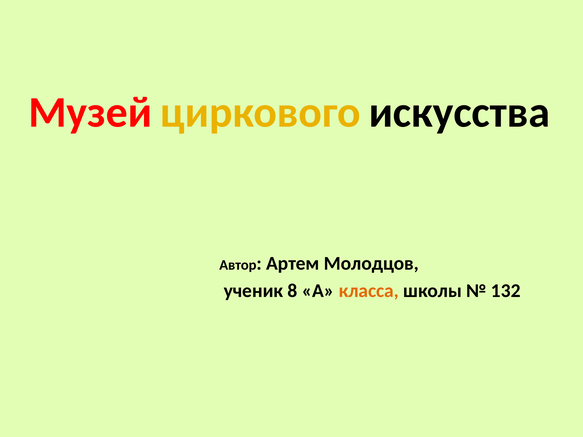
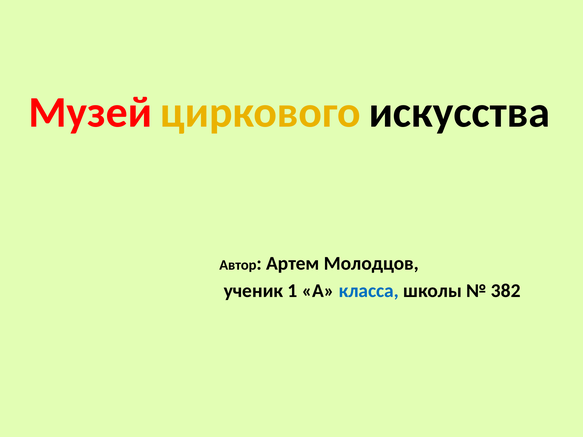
8: 8 -> 1 (292, 291)
класса colour: orange -> blue (369, 291)
132: 132 -> 382 (506, 291)
